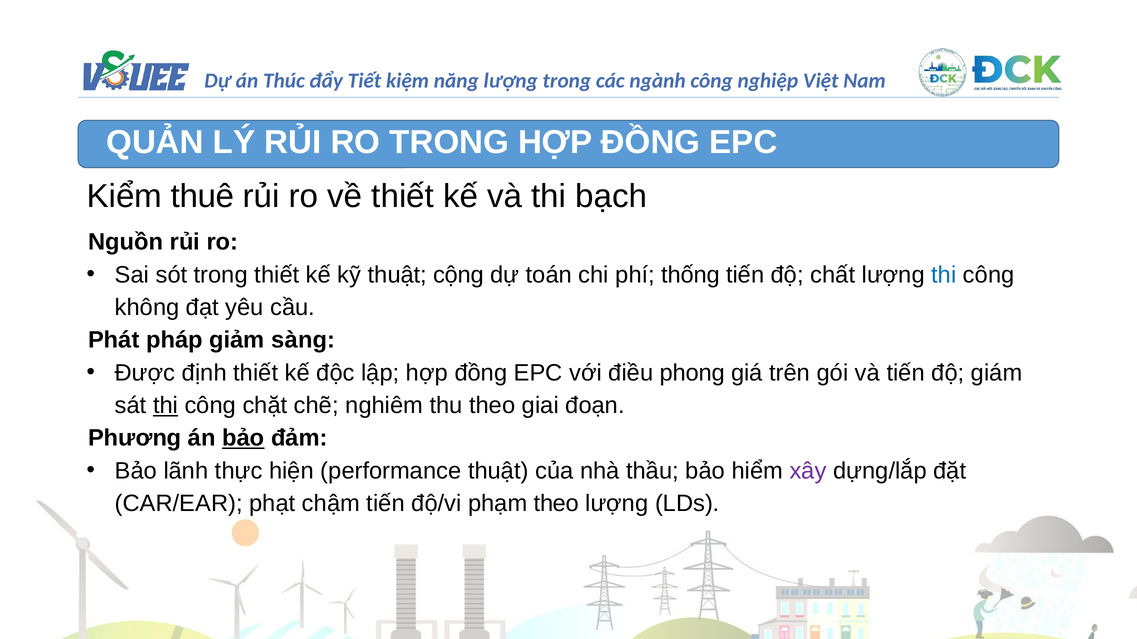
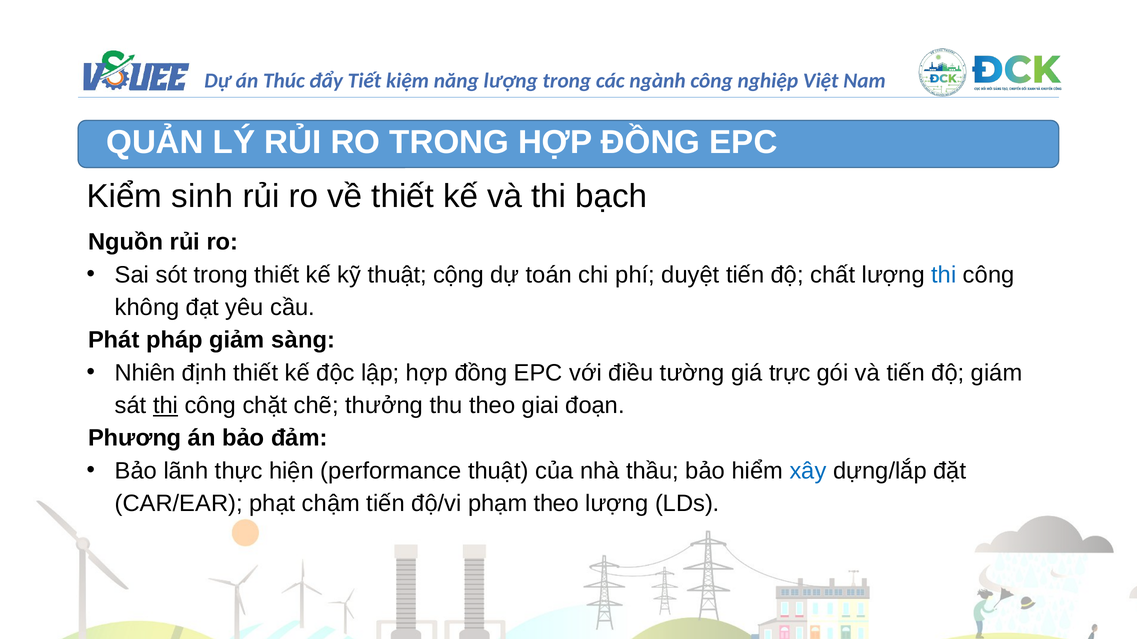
thuê: thuê -> sinh (202, 196)
thống: thống -> duyệt (690, 275)
Được: Được -> Nhiên (145, 373)
phong: phong -> tường (692, 373)
trên: trên -> trực (790, 373)
nghiêm: nghiêm -> thưởng (384, 406)
bảo underline: present -> none (243, 438)
xây colour: purple -> blue (808, 471)
